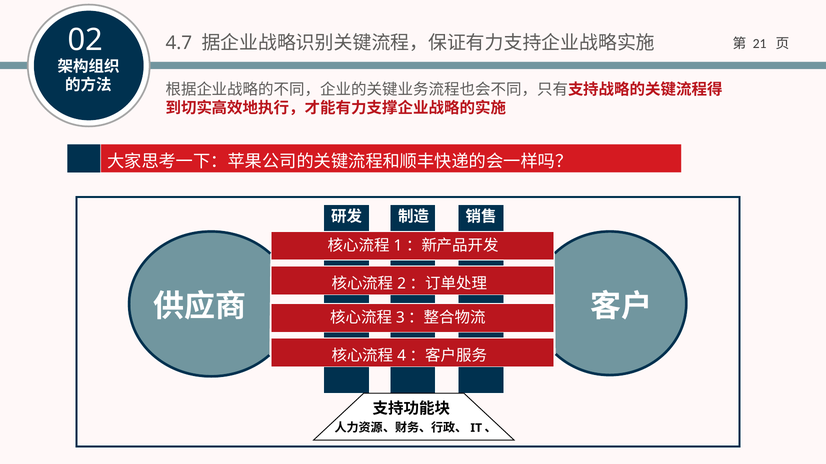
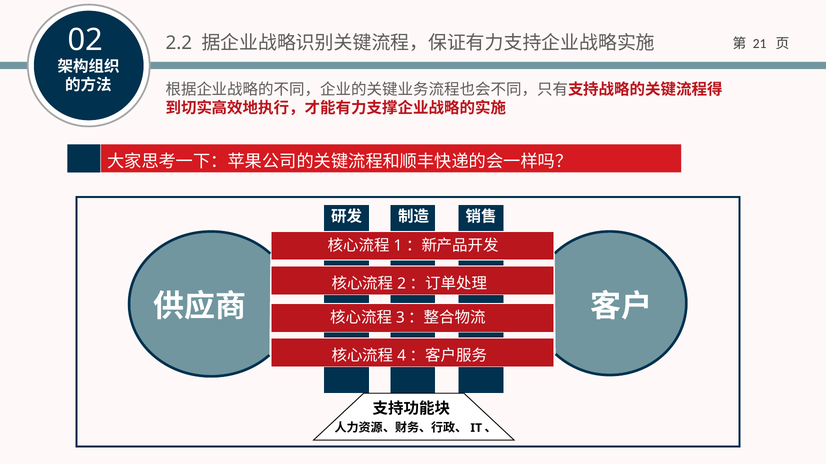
4.7: 4.7 -> 2.2 (179, 43)
